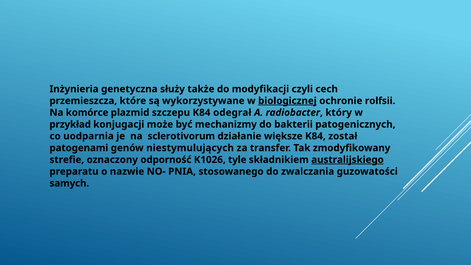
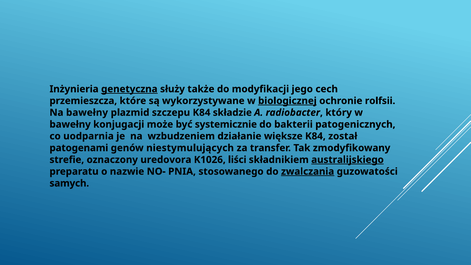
genetyczna underline: none -> present (129, 89)
czyli: czyli -> jego (302, 89)
Na komórce: komórce -> bawełny (87, 113)
odegrał: odegrał -> składzie (232, 113)
przykład: przykład -> bawełny (70, 124)
mechanizmy: mechanizmy -> systemicznie (226, 124)
sclerotivorum: sclerotivorum -> wzbudzeniem (181, 136)
odporność: odporność -> uredovora (166, 160)
tyle: tyle -> liści (237, 160)
zwalczania underline: none -> present (308, 171)
